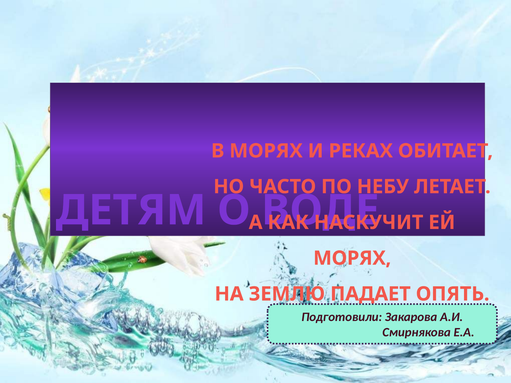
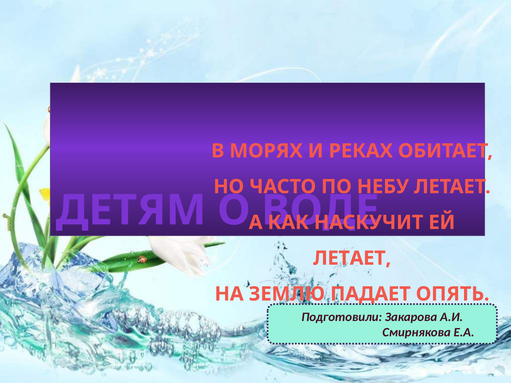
МОРЯХ: МОРЯХ -> ЛЕТАЕТ (352, 258)
